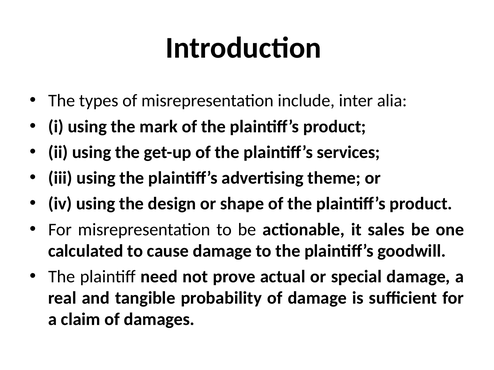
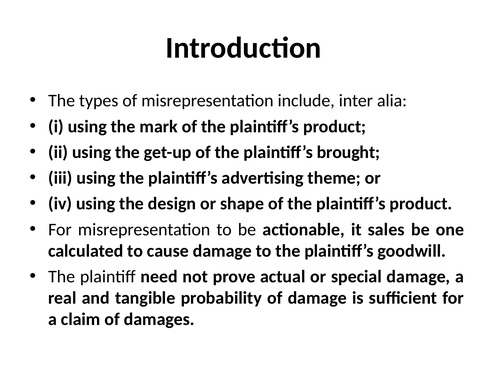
services: services -> brought (348, 152)
